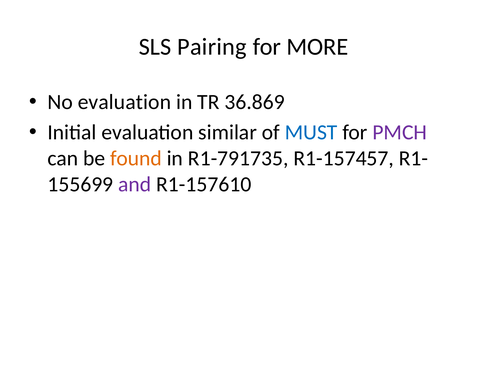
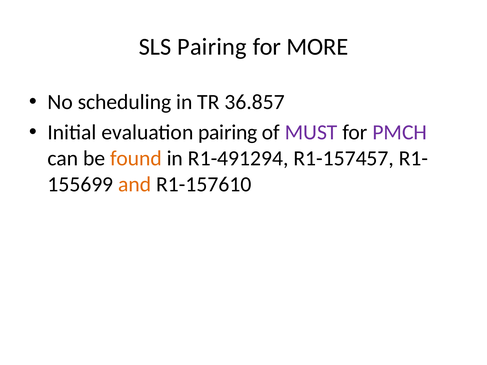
No evaluation: evaluation -> scheduling (125, 102)
36.869: 36.869 -> 36.857 (255, 102)
evaluation similar: similar -> pairing (228, 132)
MUST colour: blue -> purple (311, 132)
R1-791735: R1-791735 -> R1-491294 (238, 158)
and colour: purple -> orange (135, 184)
